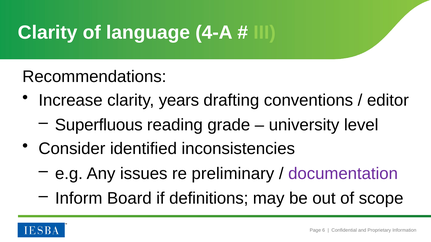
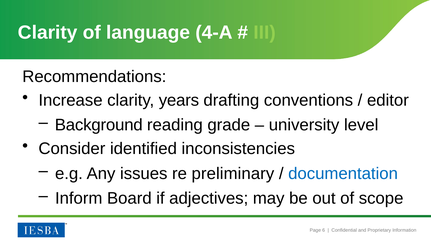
Superfluous: Superfluous -> Background (99, 125)
documentation colour: purple -> blue (343, 174)
definitions: definitions -> adjectives (209, 199)
